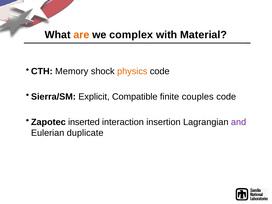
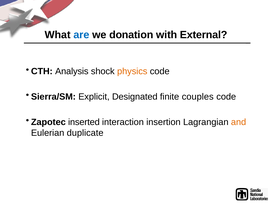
are colour: orange -> blue (81, 35)
complex: complex -> donation (131, 35)
Material: Material -> External (204, 35)
Memory: Memory -> Analysis (72, 71)
Compatible: Compatible -> Designated (135, 97)
and colour: purple -> orange (239, 122)
